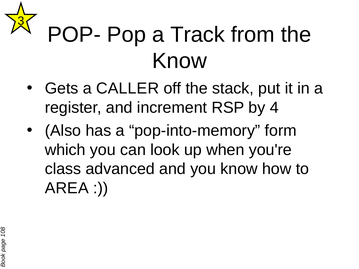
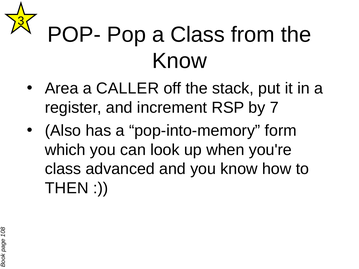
a Track: Track -> Class (198, 35)
Gets: Gets -> Area (62, 88)
4: 4 -> 7 (274, 108)
AREA: AREA -> THEN (67, 188)
